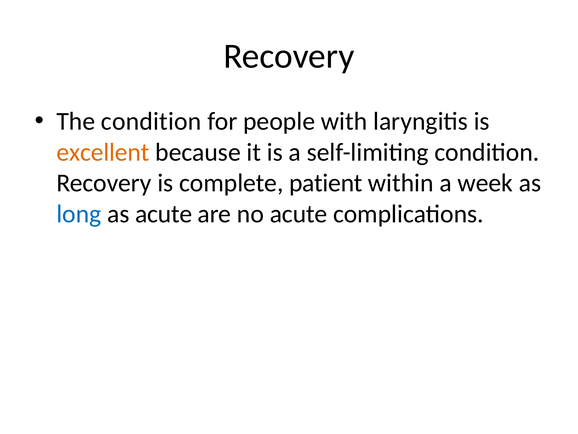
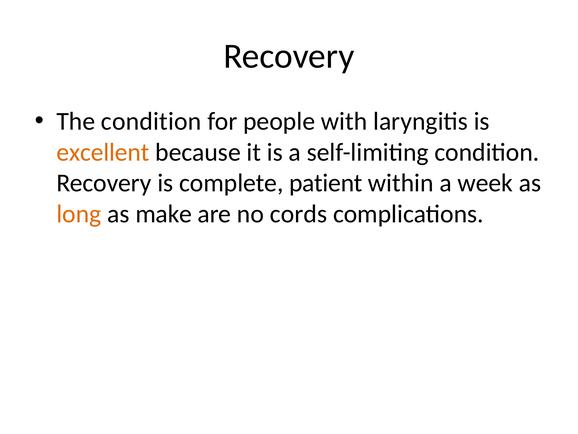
long colour: blue -> orange (79, 214)
as acute: acute -> make (164, 214)
no acute: acute -> cords (298, 214)
